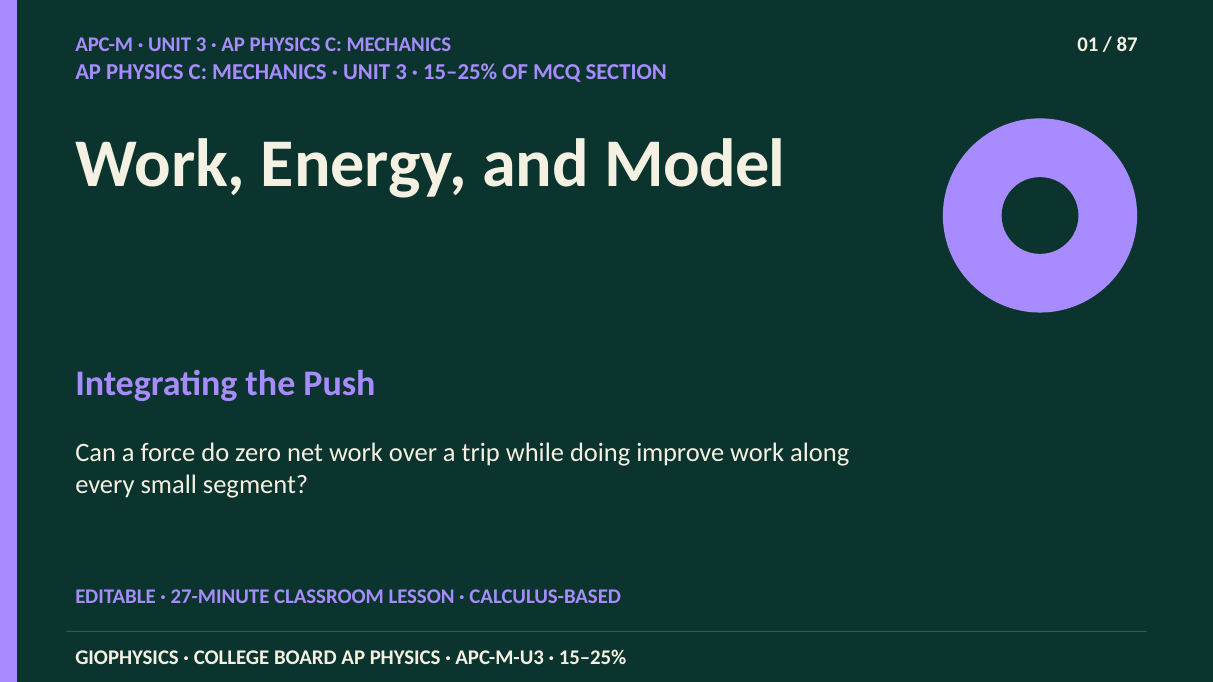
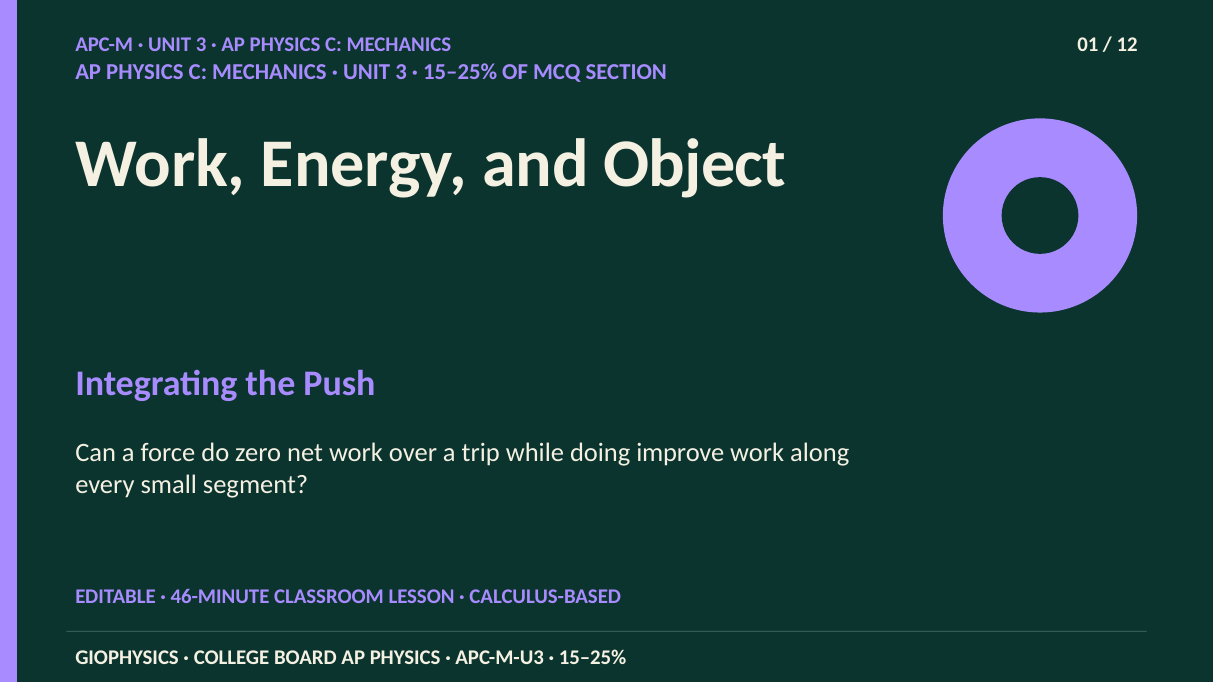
87: 87 -> 12 (1127, 45)
Model: Model -> Object (695, 164)
27-MINUTE: 27-MINUTE -> 46-MINUTE (220, 596)
